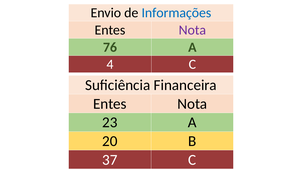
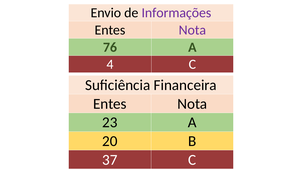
Informações colour: blue -> purple (176, 13)
